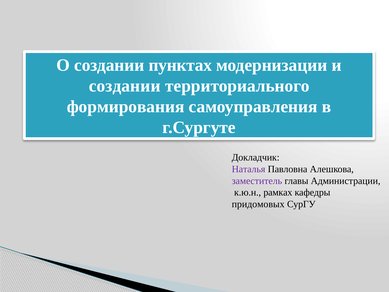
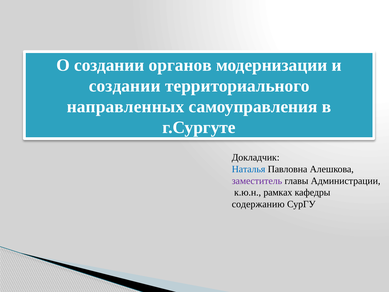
пунктах: пунктах -> органов (180, 65)
формирования: формирования -> направленных (126, 107)
Наталья colour: purple -> blue (249, 169)
придомовых: придомовых -> содержанию (258, 204)
